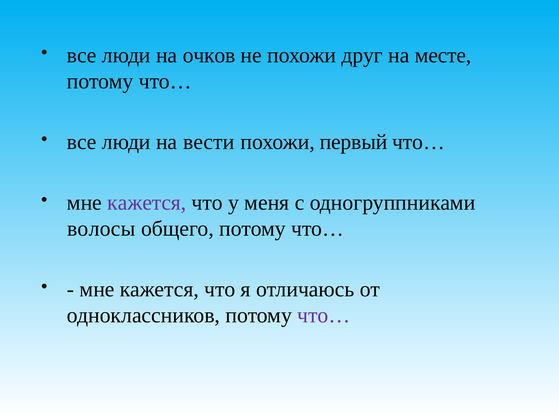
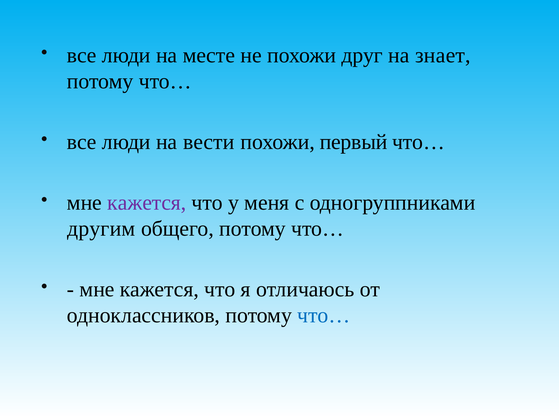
очков: очков -> месте (209, 55)
месте: месте -> знает (443, 55)
волосы: волосы -> другим (101, 229)
что… colour: purple -> blue (324, 316)
